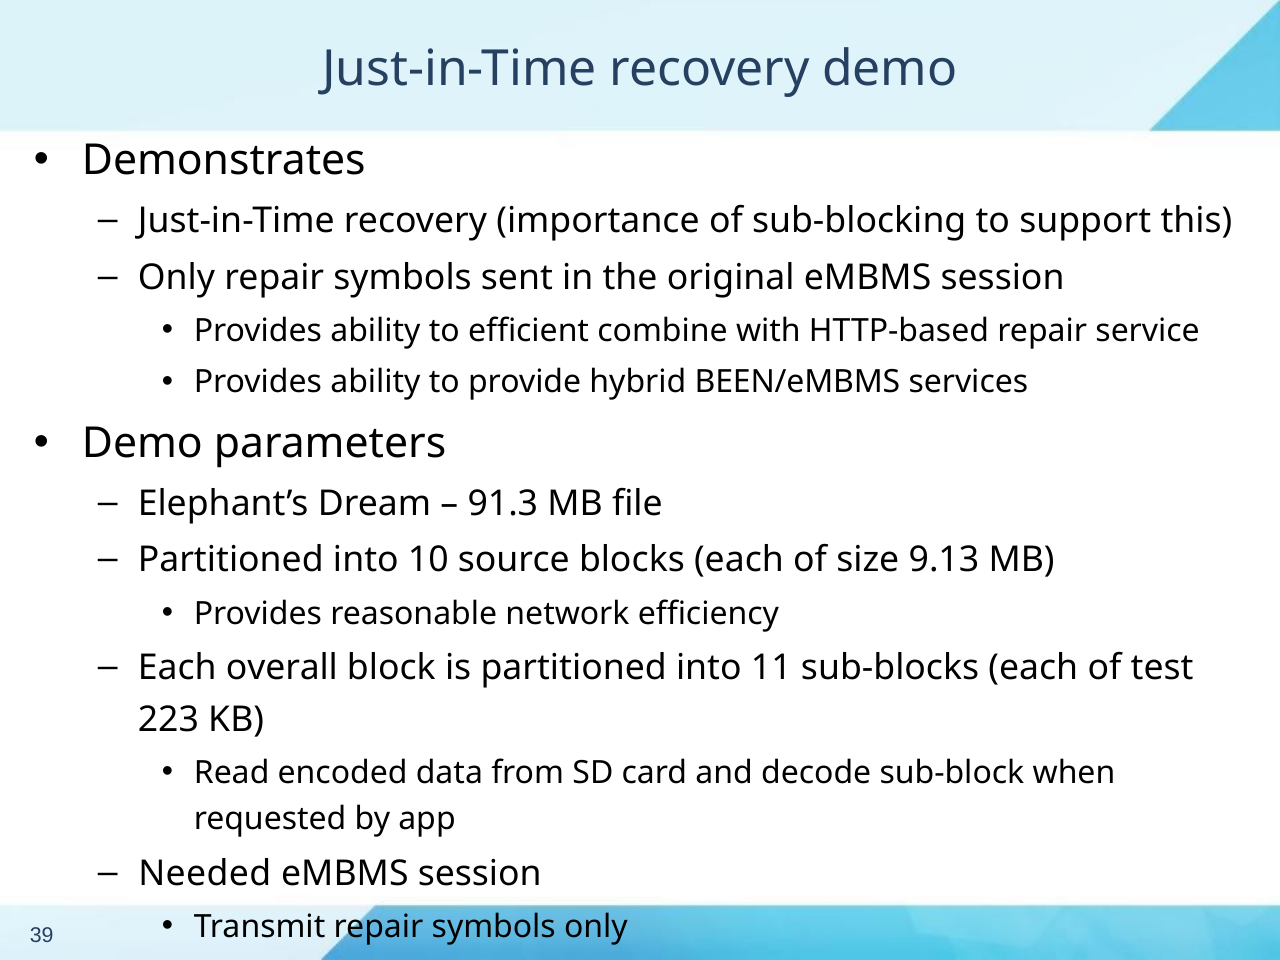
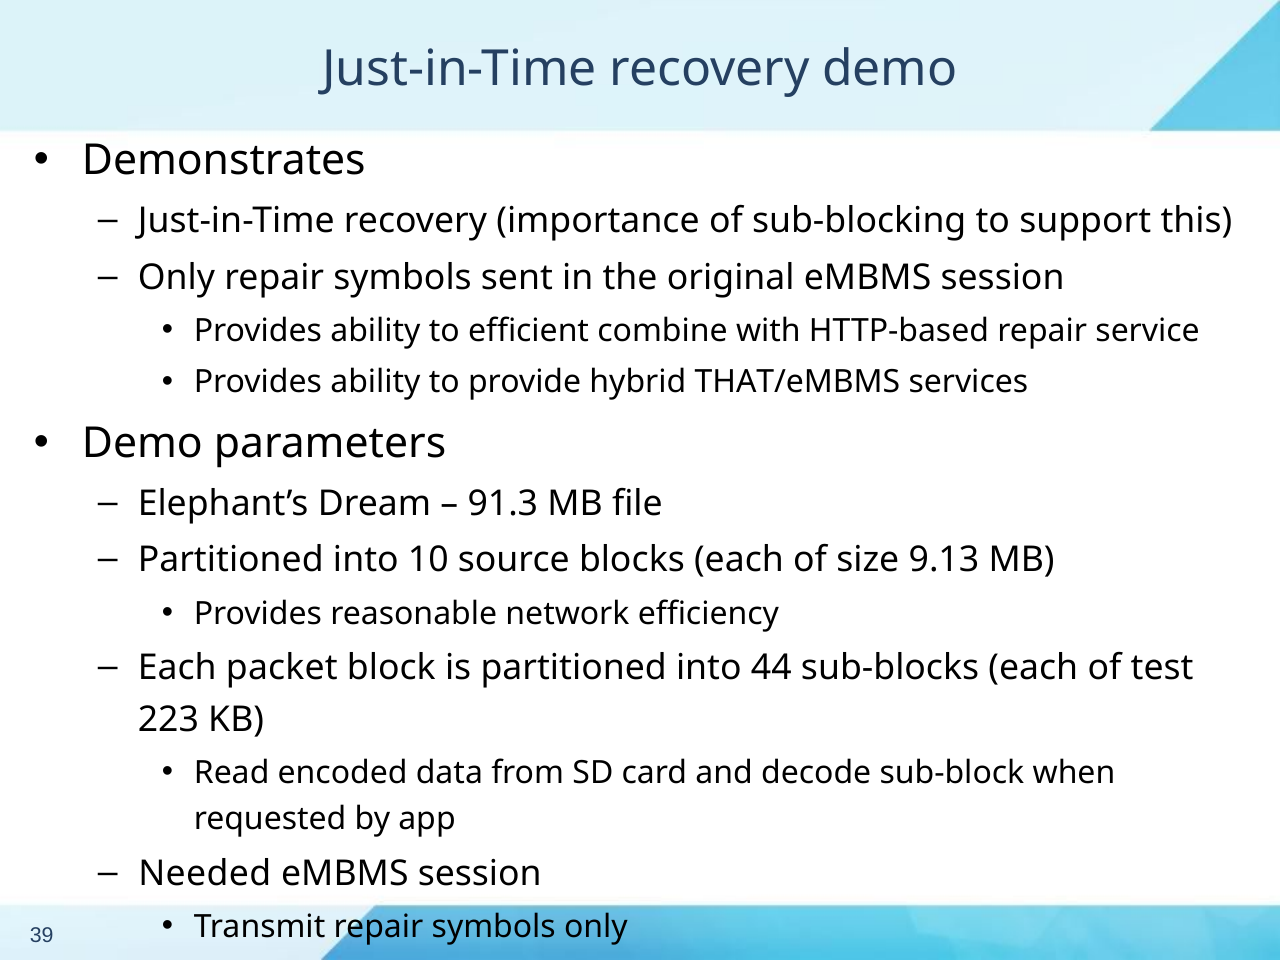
BEEN/eMBMS: BEEN/eMBMS -> THAT/eMBMS (797, 382)
Each overall: overall -> packet (282, 668)
11: 11 -> 44 (771, 668)
